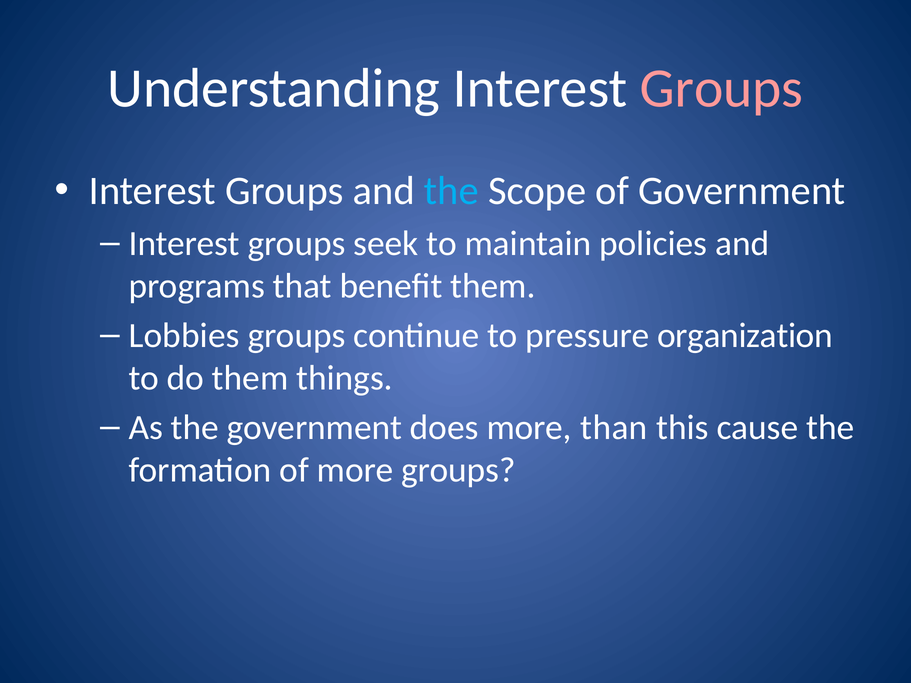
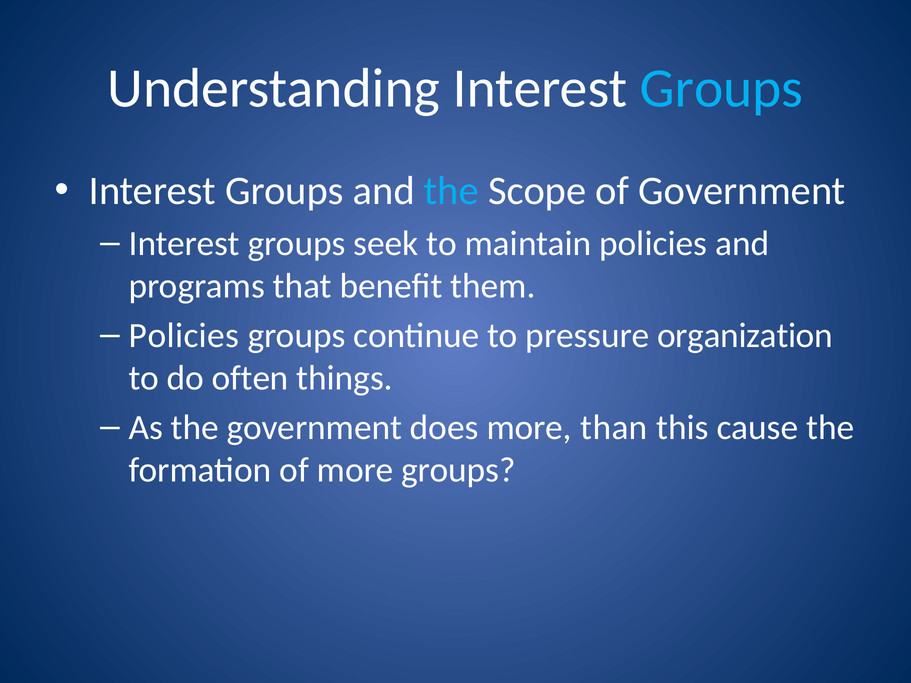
Groups colour: pink -> light blue (722, 88)
Lobbies: Lobbies -> Policies (184, 336)
do them: them -> often (250, 378)
